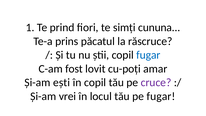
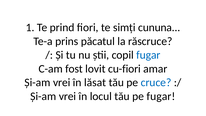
cu-poți: cu-poți -> cu-fiori (124, 69)
ești: ești -> vrei (62, 82)
în copil: copil -> lăsat (95, 82)
cruce colour: purple -> blue (156, 82)
